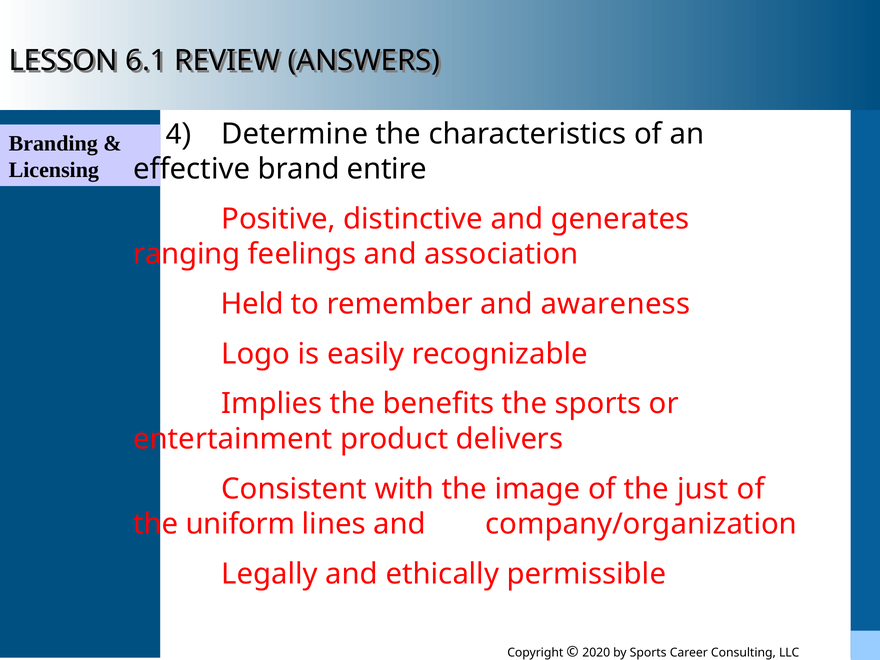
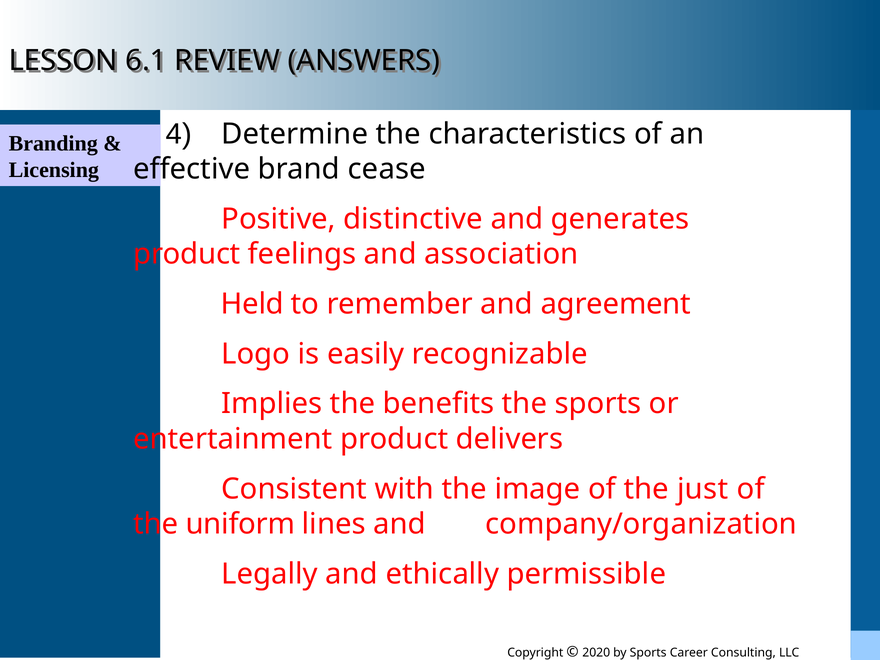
entire: entire -> cease (387, 169)
ranging: ranging -> product (187, 254)
awareness: awareness -> agreement (616, 304)
